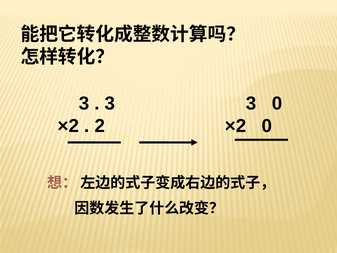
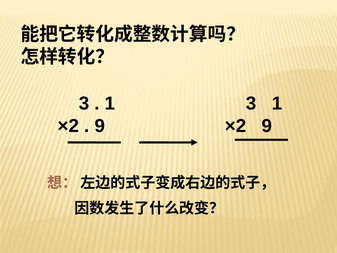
3: 3 -> 1 (110, 103)
3 0: 0 -> 1 (277, 103)
2: 2 -> 9 (100, 126)
×2 0: 0 -> 9 (267, 126)
